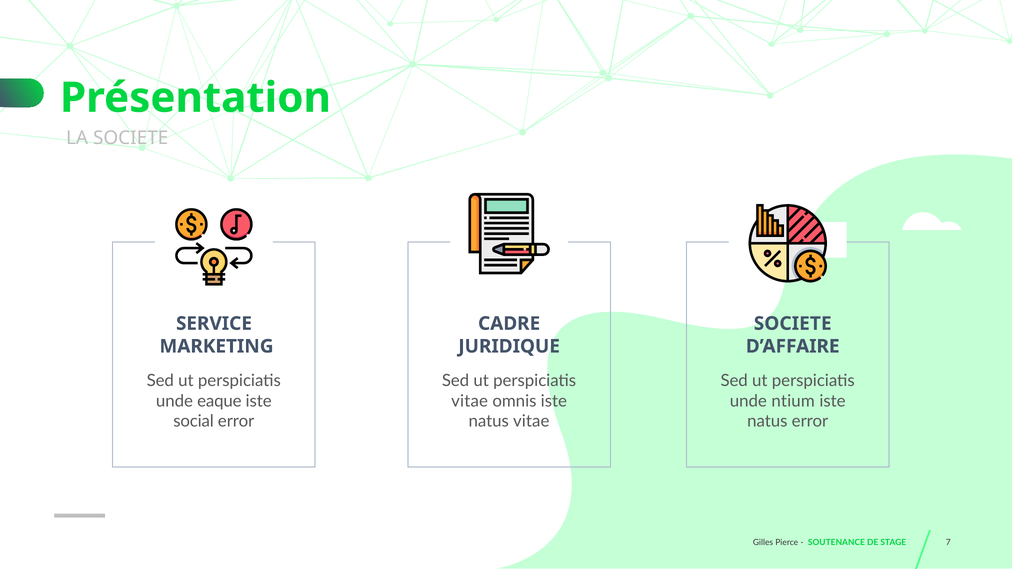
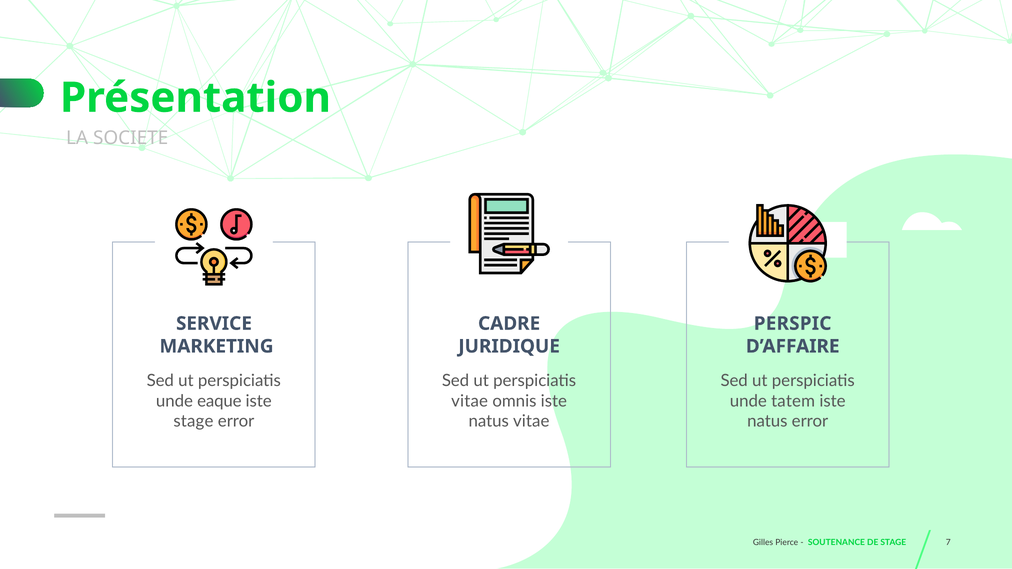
SOCIETE: SOCIETE -> PERSPIC (793, 324)
ntium: ntium -> tatem (793, 401)
social: social -> stage (193, 421)
